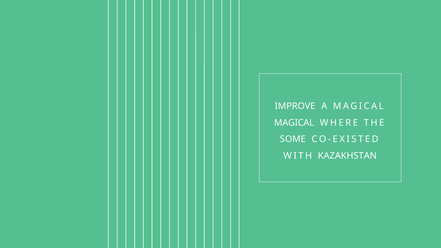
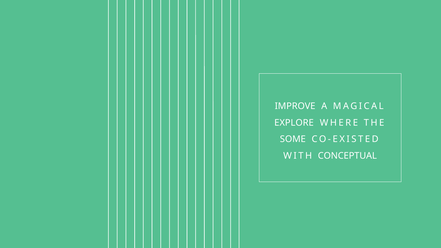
MAGICAL: MAGICAL -> EXPLORE (294, 123)
KAZAKHSTAN: KAZAKHSTAN -> CONCEPTUAL (347, 156)
